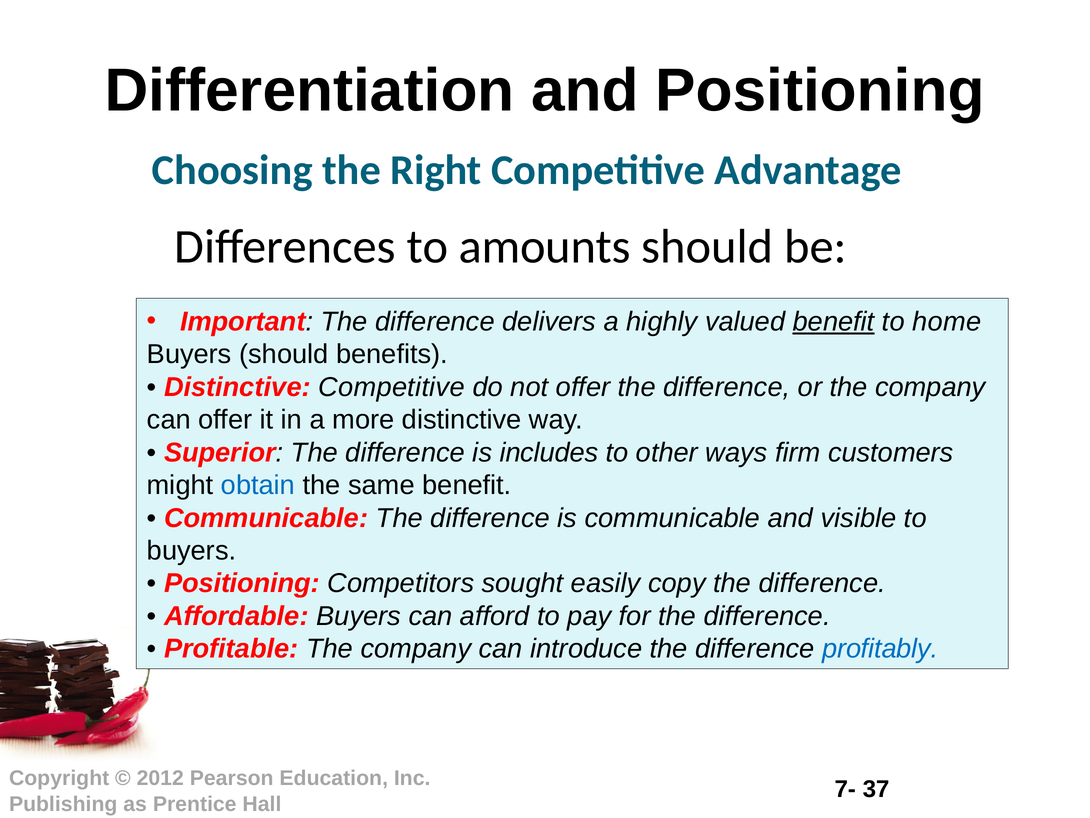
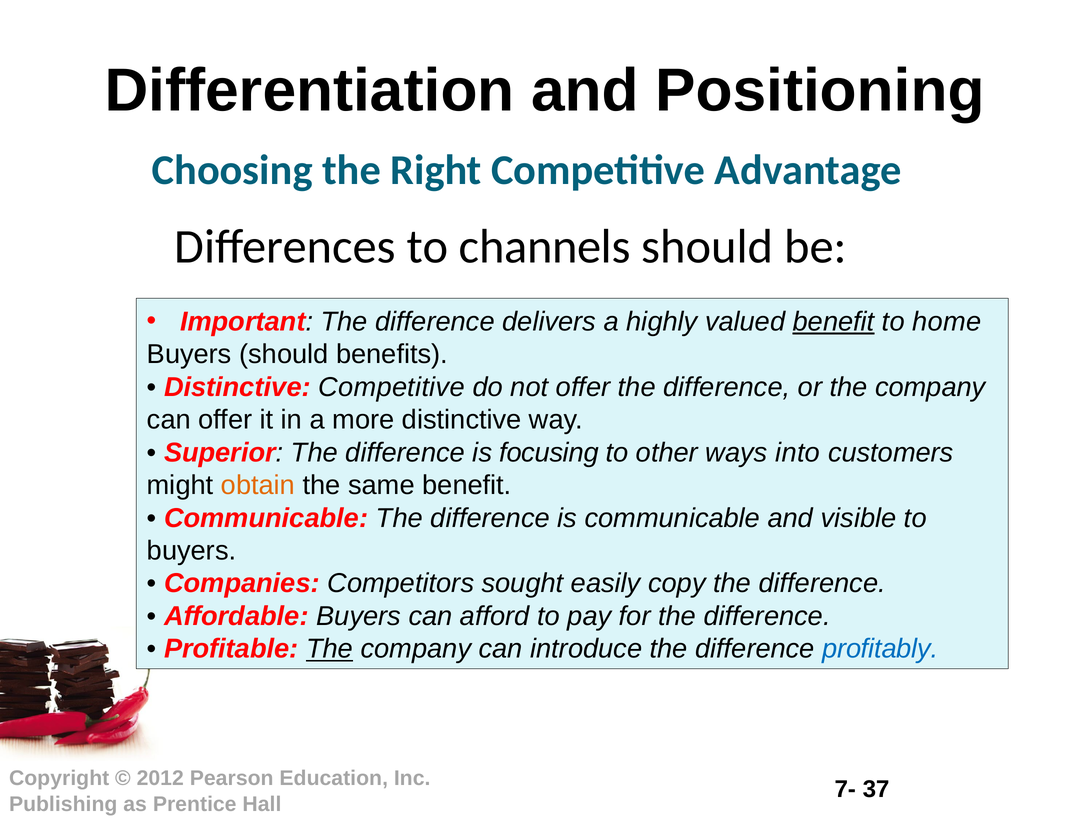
amounts: amounts -> channels (545, 247)
includes: includes -> focusing (549, 452)
firm: firm -> into (798, 452)
obtain colour: blue -> orange (258, 485)
Positioning: Positioning -> Companies (242, 583)
The underline: none -> present (330, 649)
